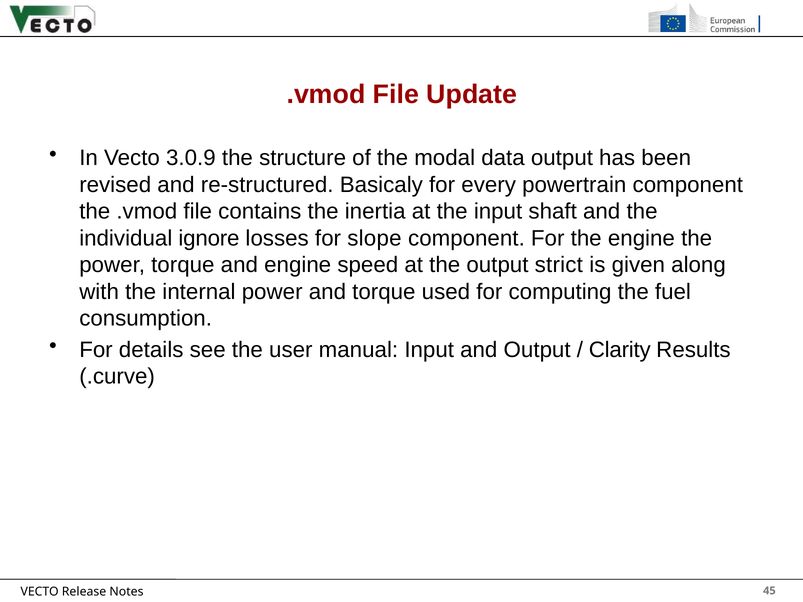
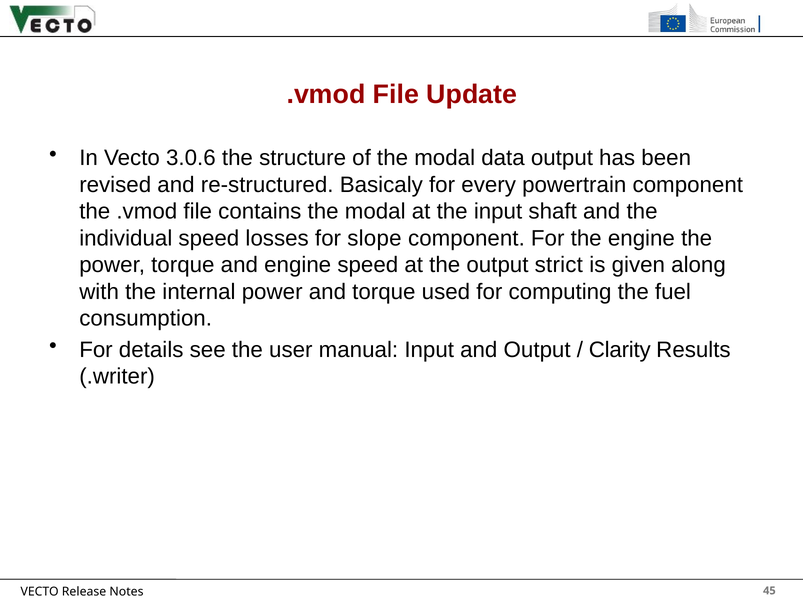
3.0.9: 3.0.9 -> 3.0.6 (191, 158)
contains the inertia: inertia -> modal (375, 211)
individual ignore: ignore -> speed (209, 238)
.curve: .curve -> .writer (117, 377)
